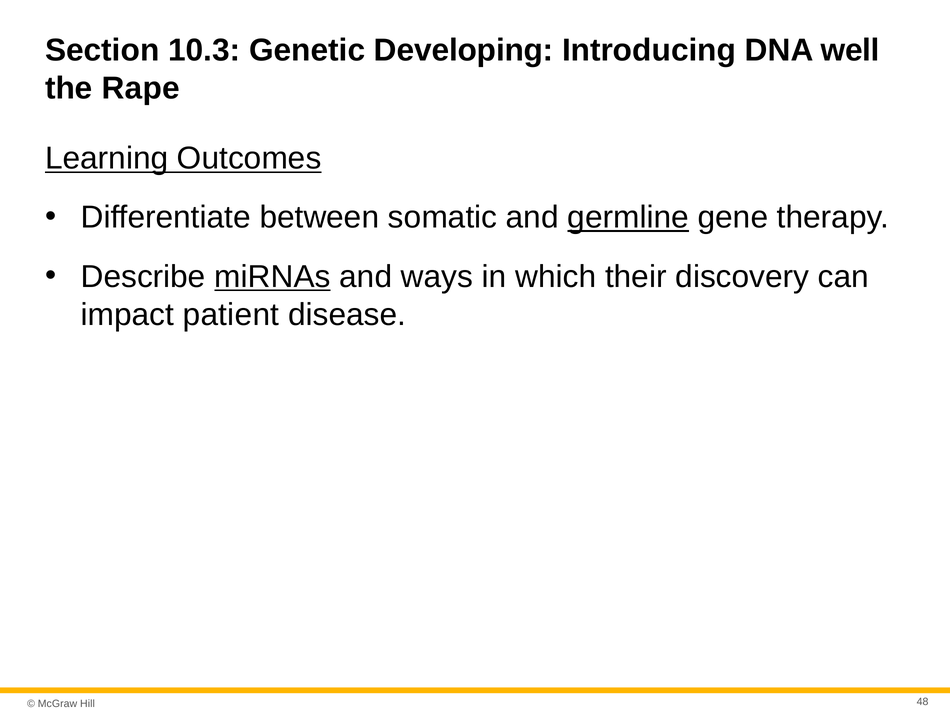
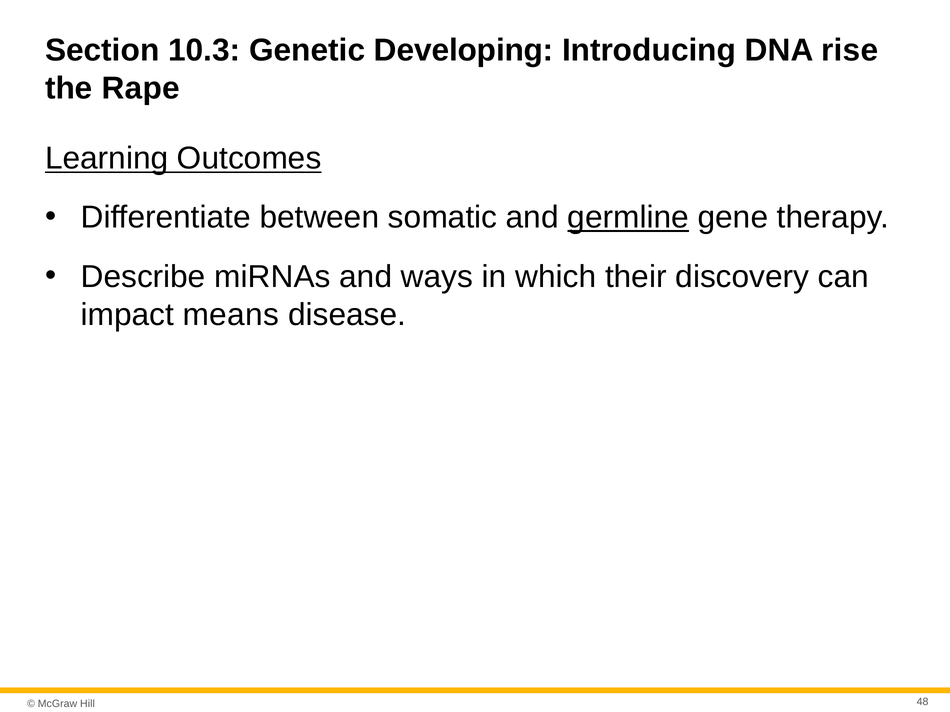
well: well -> rise (850, 50)
miRNAs underline: present -> none (272, 277)
patient: patient -> means (231, 315)
